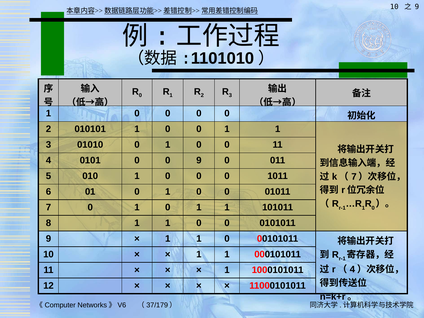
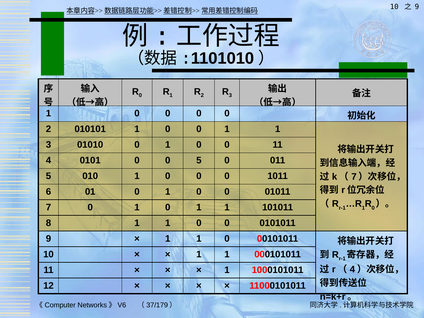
0 9: 9 -> 5 (199, 160)
